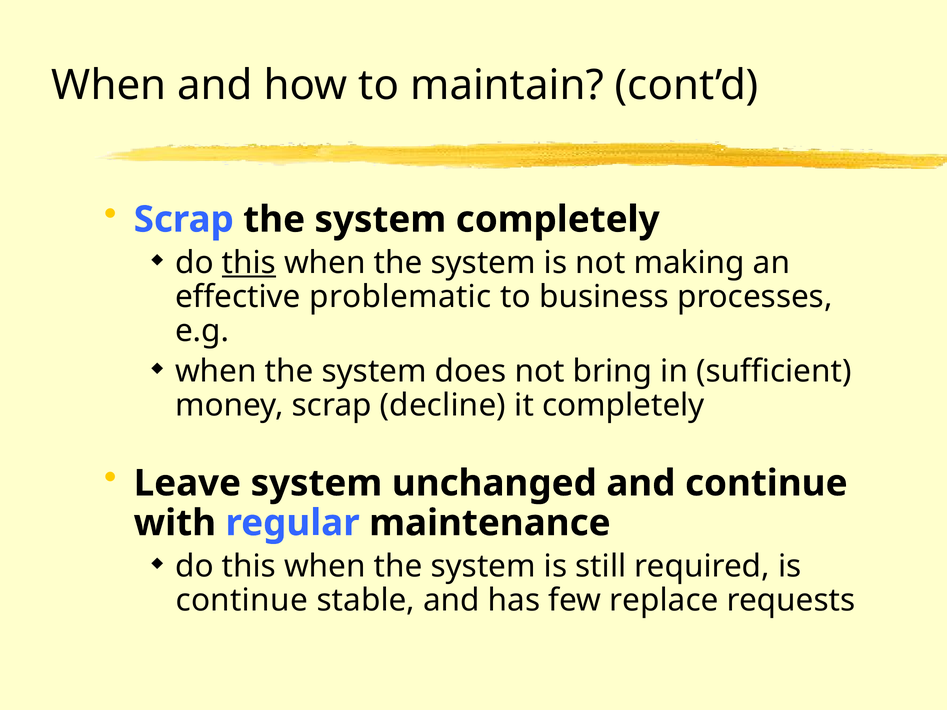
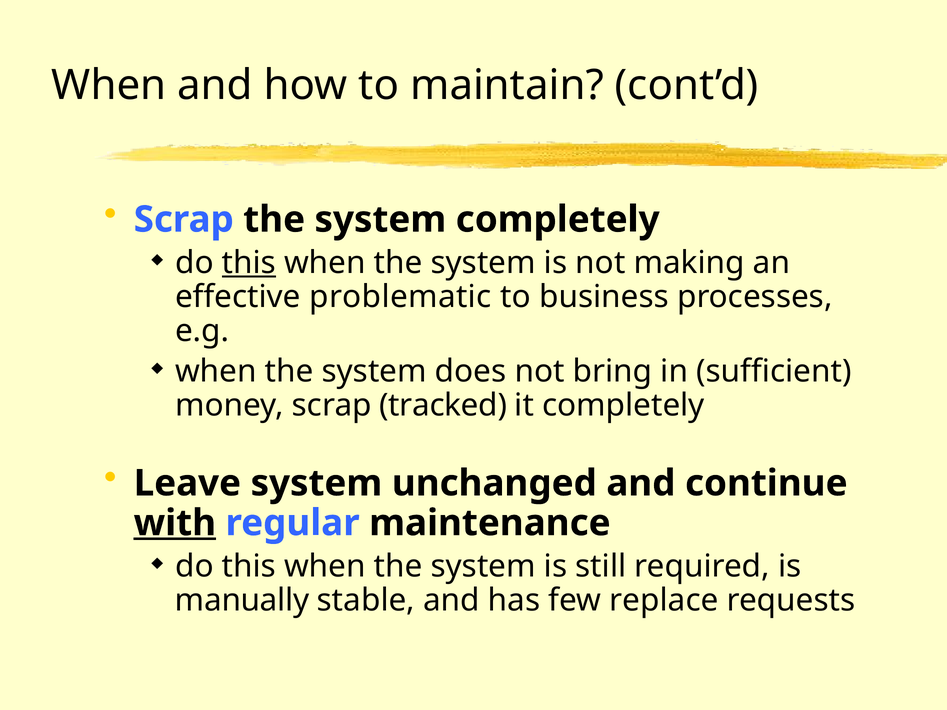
decline: decline -> tracked (443, 405)
with underline: none -> present (175, 523)
continue: continue -> manually (242, 601)
